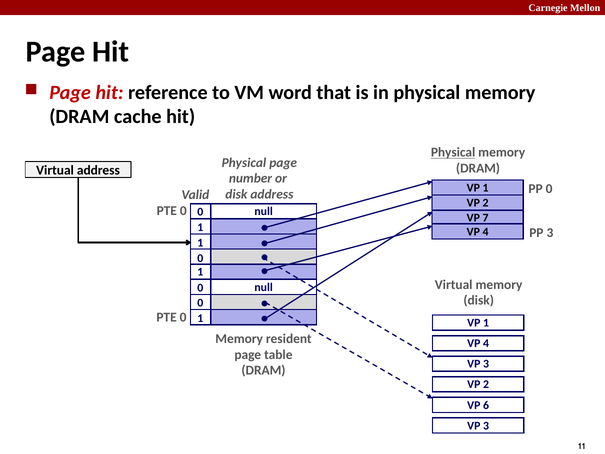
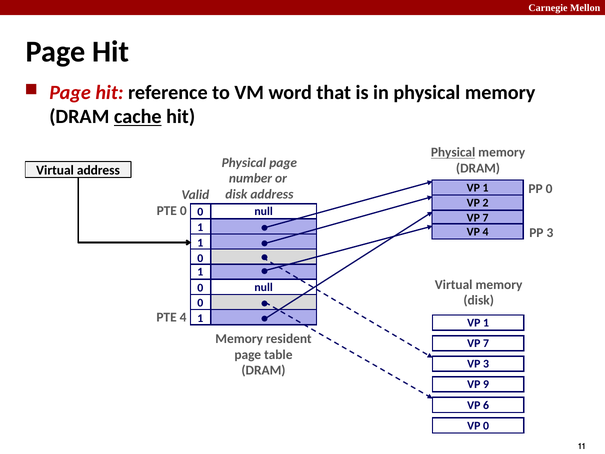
cache underline: none -> present (138, 117)
0: 0 -> 4 (183, 317)
4: 4 -> 7 (486, 343)
2: 2 -> 9 (486, 384)
3: 3 -> 0 (486, 425)
